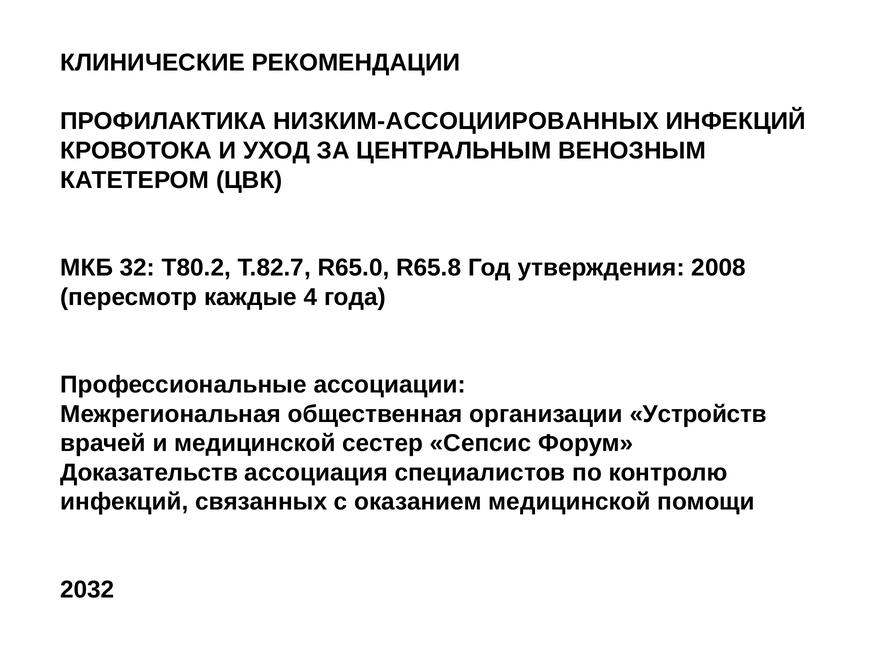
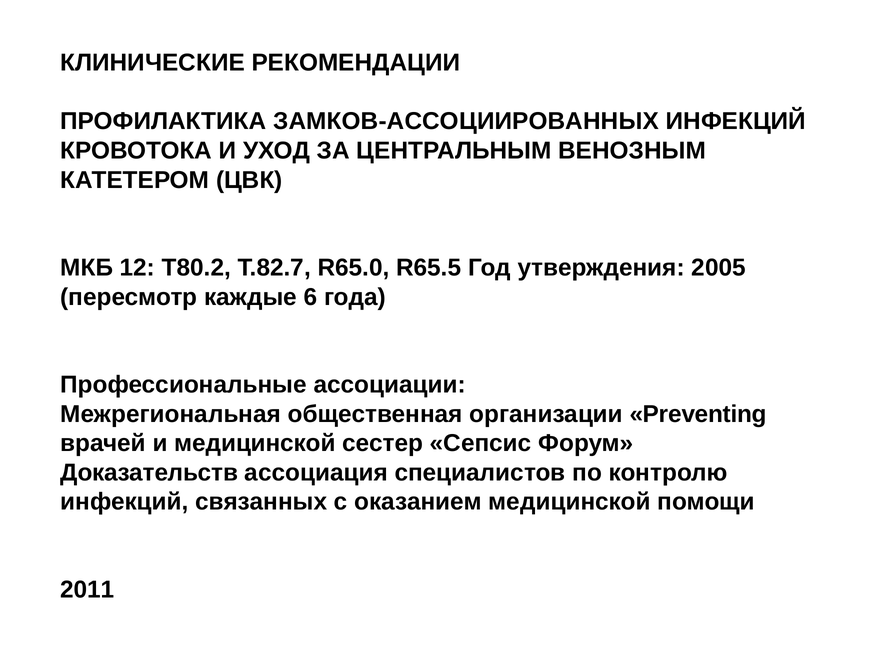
НИЗКИМ-АССОЦИИРОВАННЫХ: НИЗКИМ-АССОЦИИРОВАННЫХ -> ЗАМКОВ-АССОЦИИРОВАННЫХ (466, 121)
32: 32 -> 12 (137, 268)
R65.8: R65.8 -> R65.5 (429, 268)
2008: 2008 -> 2005 (719, 268)
4: 4 -> 6 (311, 297)
Устройств: Устройств -> Preventing (698, 414)
2032: 2032 -> 2011 (87, 589)
